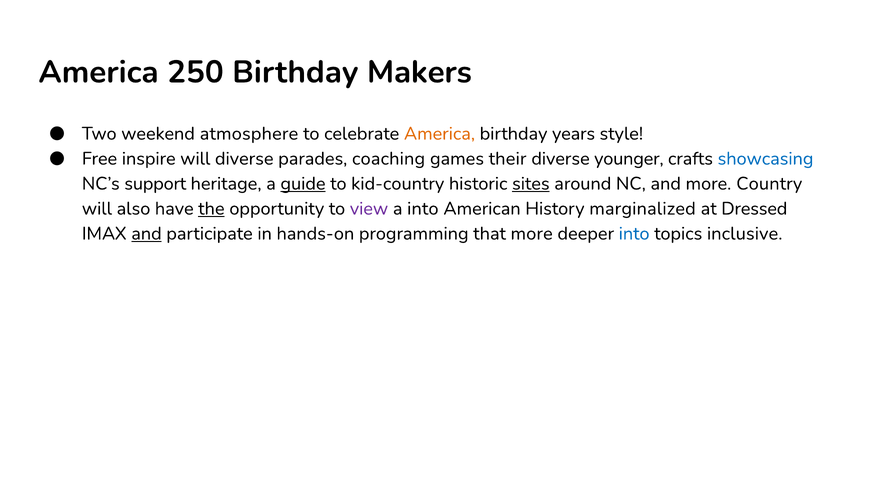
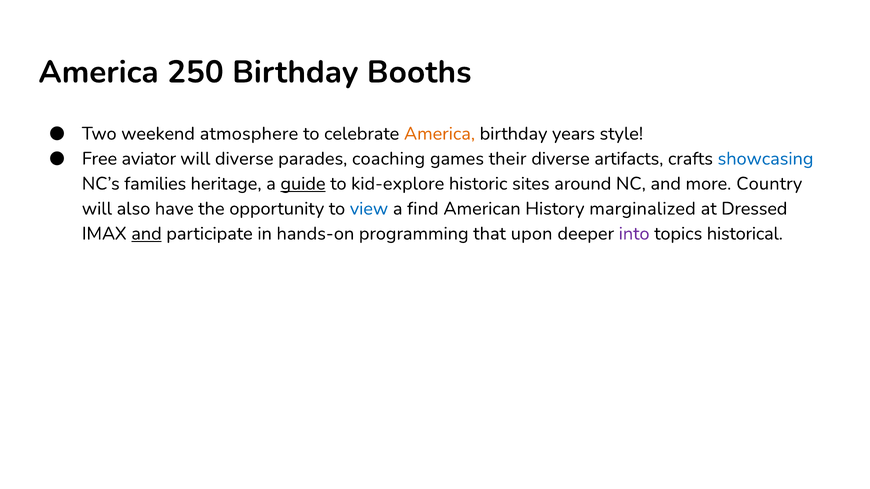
Makers: Makers -> Booths (419, 72)
inspire: inspire -> aviator (149, 159)
younger: younger -> artifacts (629, 159)
support: support -> families (155, 184)
kid-country: kid-country -> kid-explore (398, 184)
sites underline: present -> none (531, 184)
the underline: present -> none (211, 209)
view colour: purple -> blue (369, 209)
a into: into -> find (423, 209)
that more: more -> upon (532, 234)
into colour: blue -> purple (634, 234)
inclusive: inclusive -> historical (745, 234)
